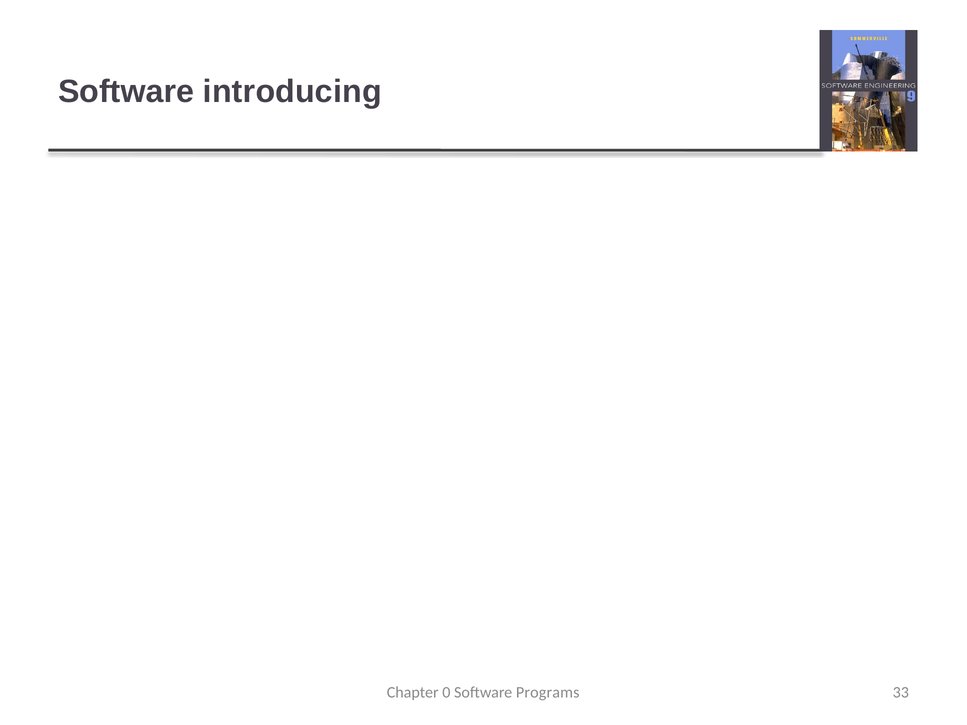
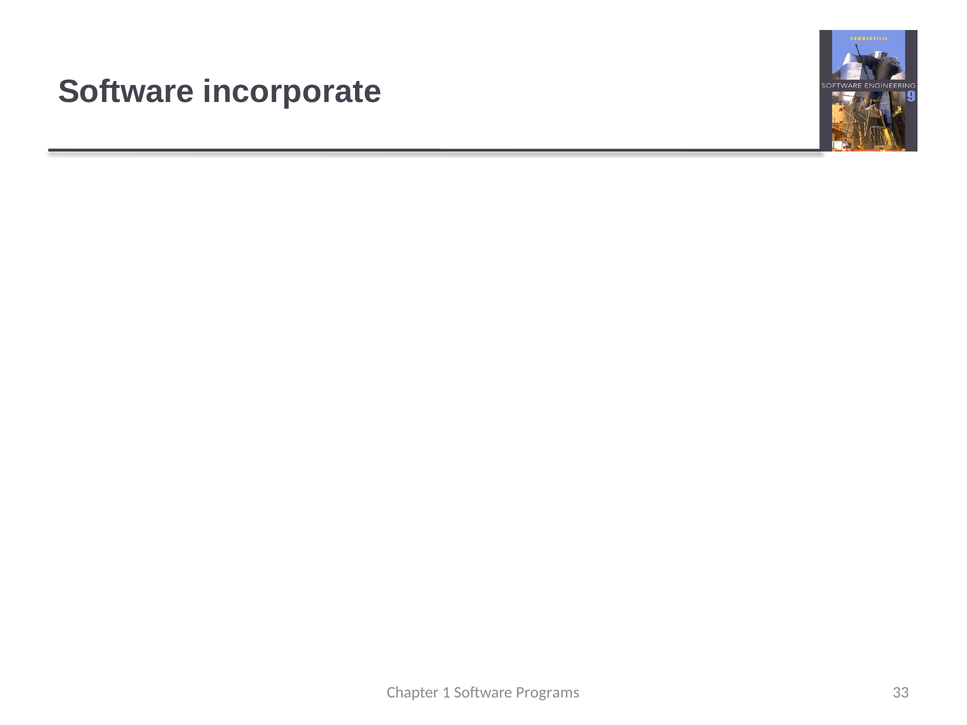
introducing: introducing -> incorporate (292, 92)
0: 0 -> 1 (446, 693)
